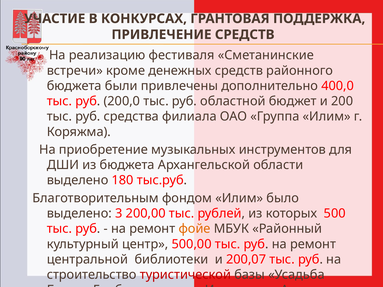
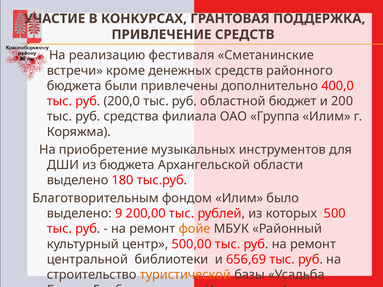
3: 3 -> 9 (119, 214)
200,07: 200,07 -> 656,69 (246, 260)
туристической colour: red -> orange (185, 275)
